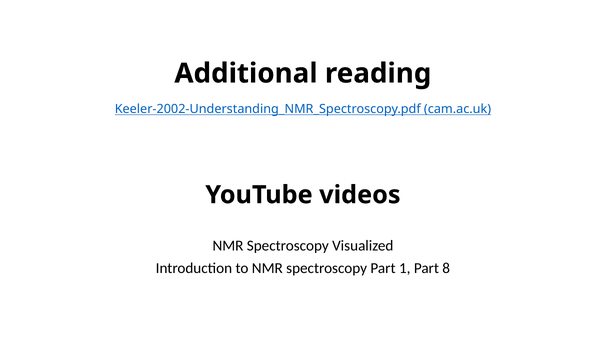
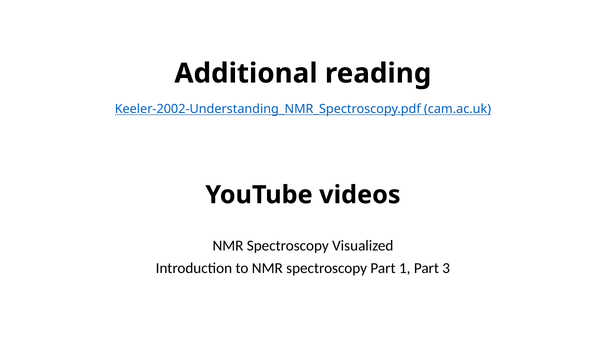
8: 8 -> 3 (446, 268)
